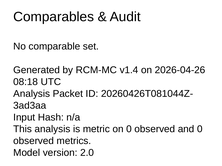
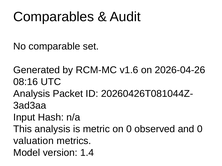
v1.4: v1.4 -> v1.6 (129, 70)
08:18: 08:18 -> 08:16 (26, 82)
observed: observed -> valuation (34, 141)
2.0: 2.0 -> 1.4 (87, 153)
